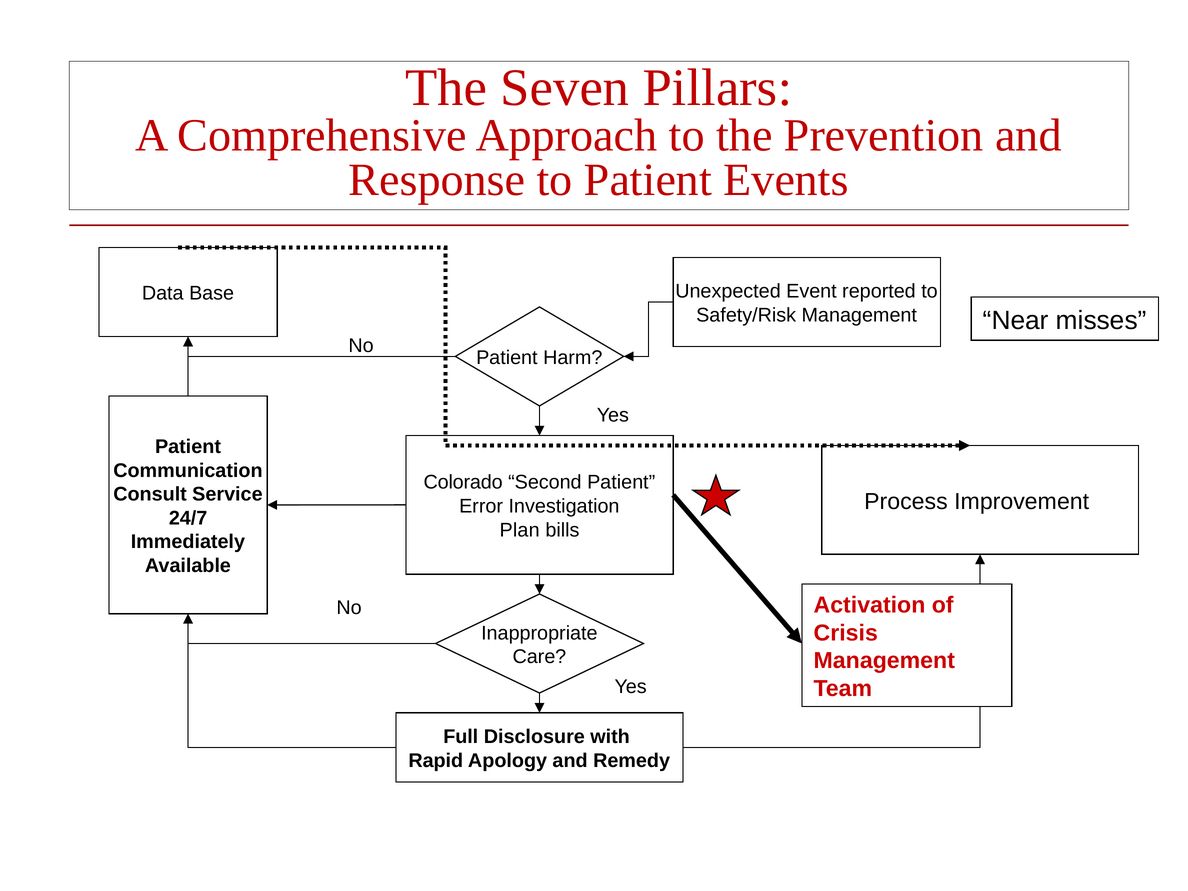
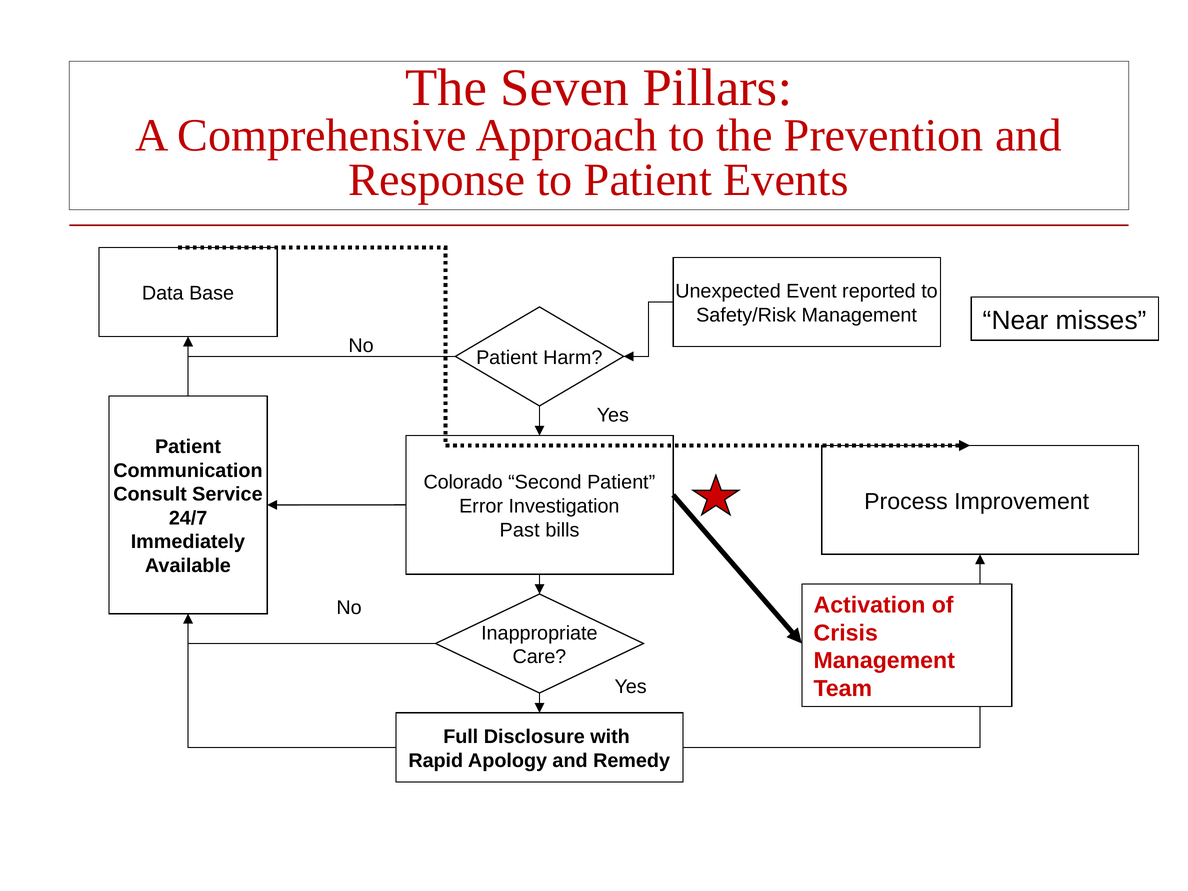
Plan: Plan -> Past (520, 530)
